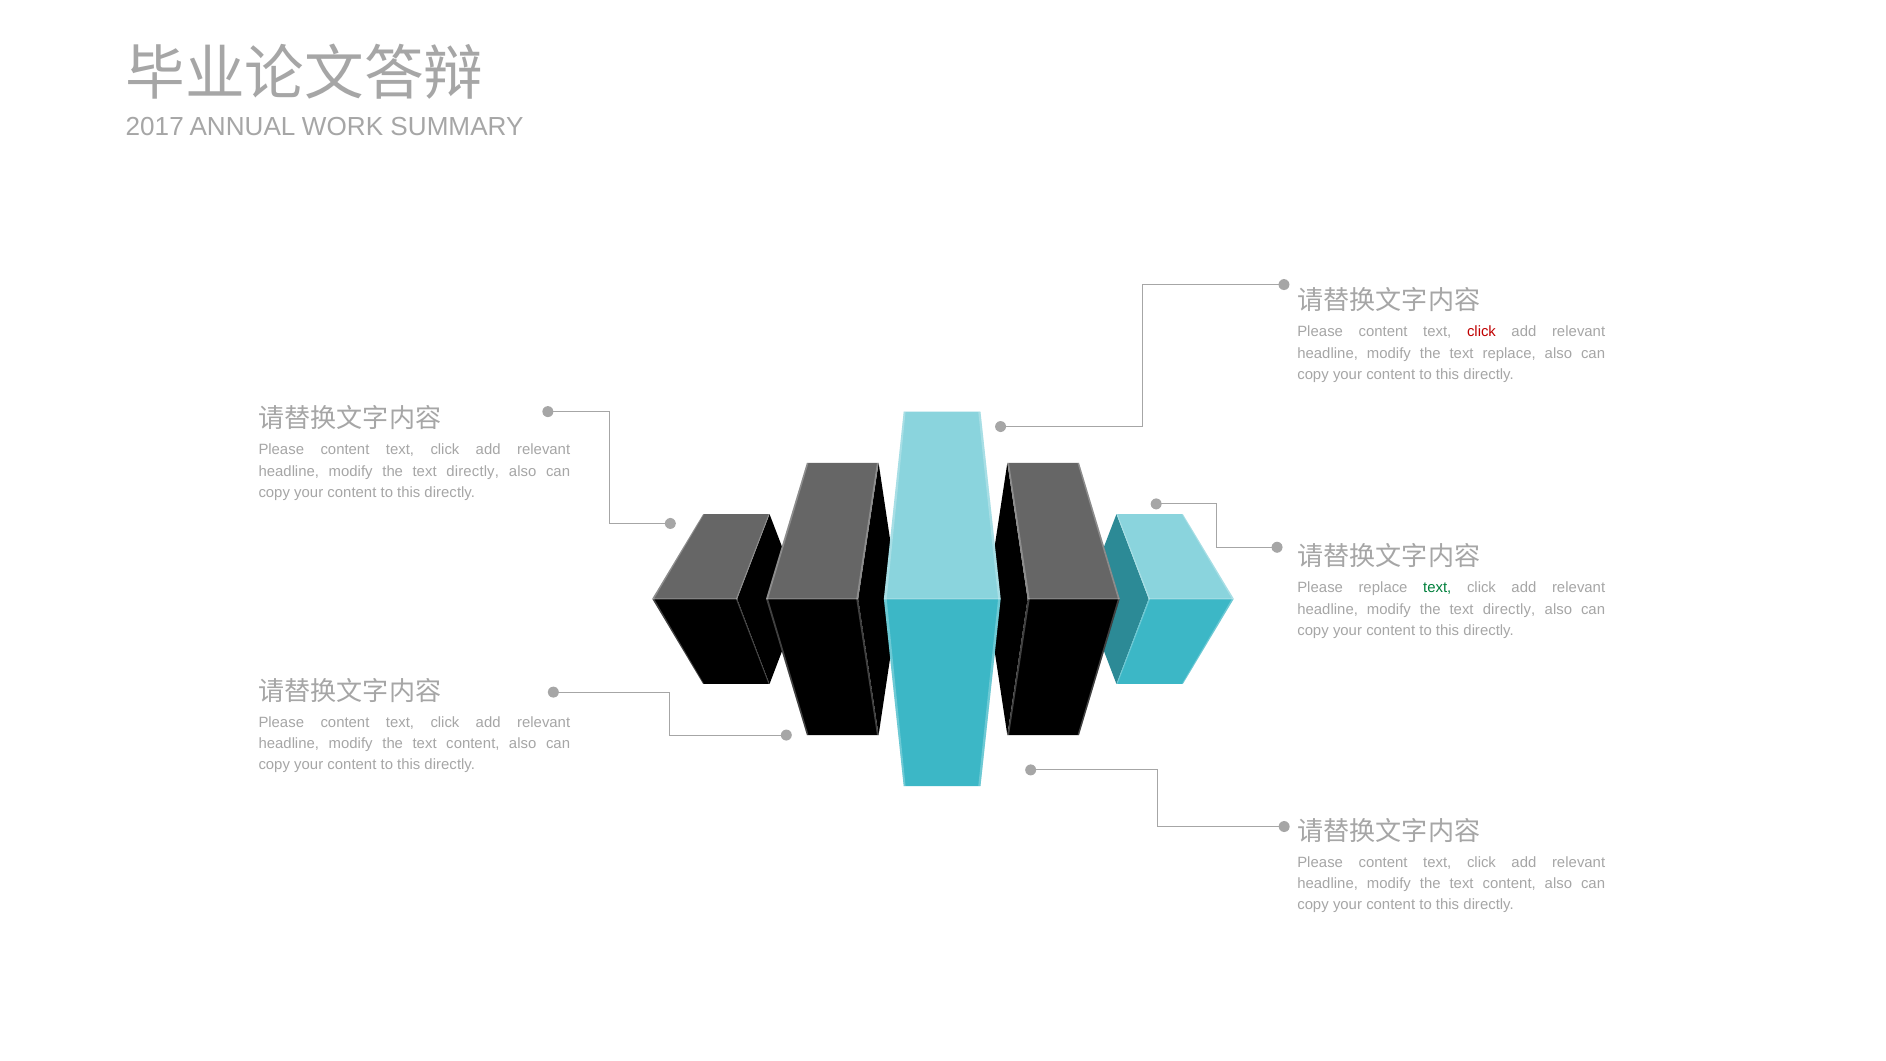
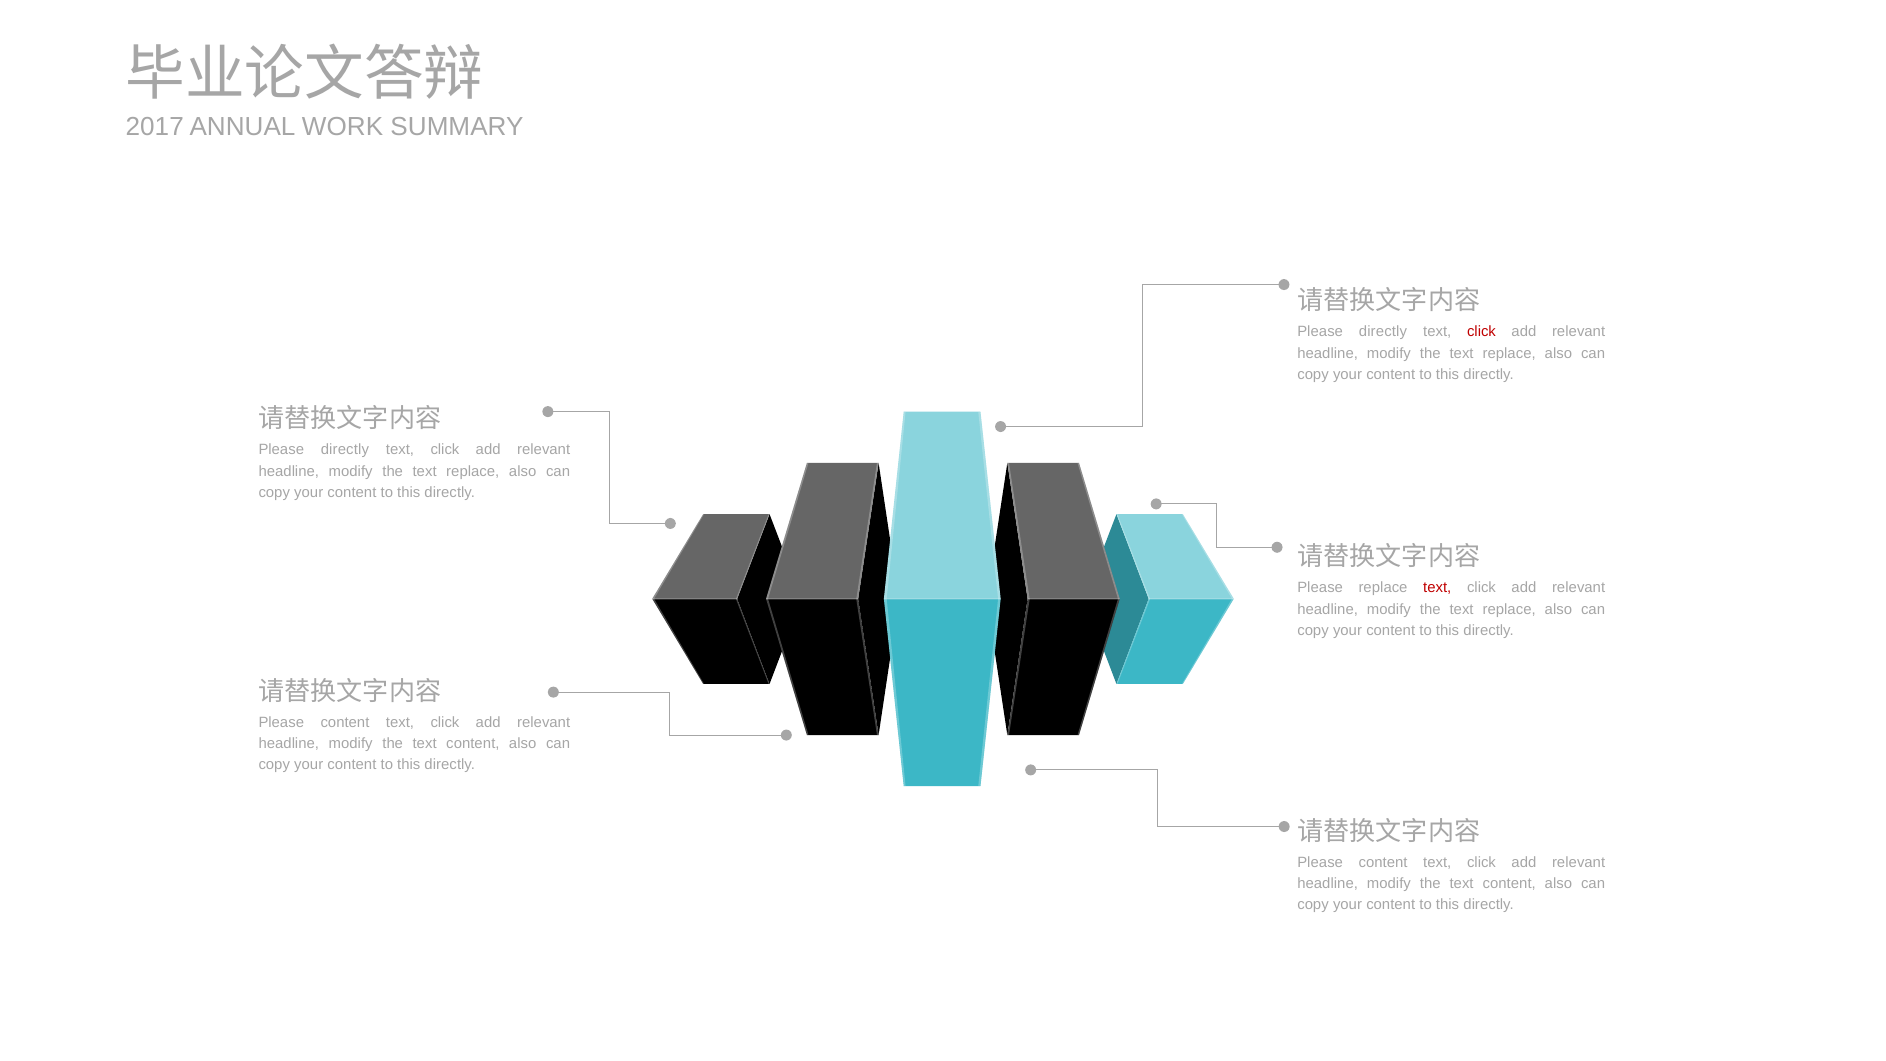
content: content -> directly (1383, 332)
content: content -> directly (345, 450)
directly: directly -> replace (473, 471)
text colour: green -> red (1437, 588)
directly: directly -> replace (1509, 609)
